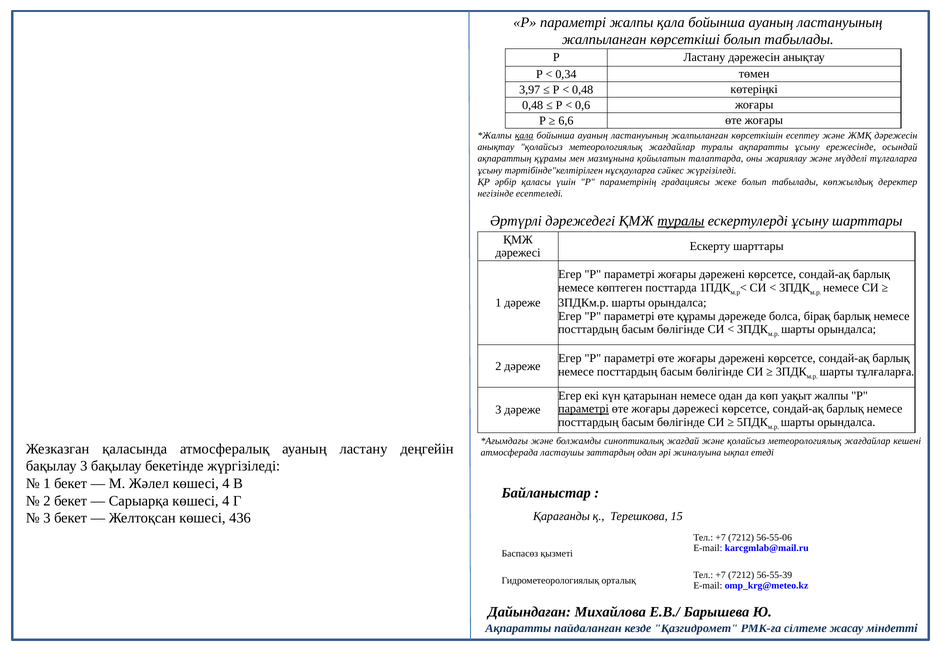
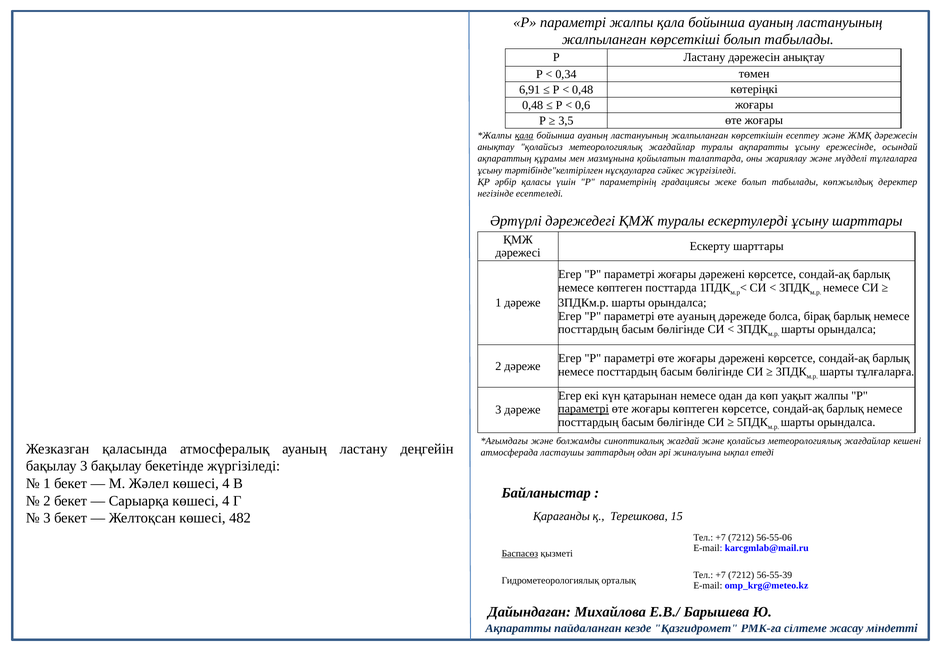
3,97: 3,97 -> 6,91 (530, 90)
6,6: 6,6 -> 3,5 (566, 121)
туралы underline: present -> none (681, 221)
өте құрамы: құрамы -> ауаның (696, 316)
жоғары дәрежесі: дәрежесі -> көптеген (696, 409)
436: 436 -> 482 (240, 519)
Баспасөз underline: none -> present (520, 554)
